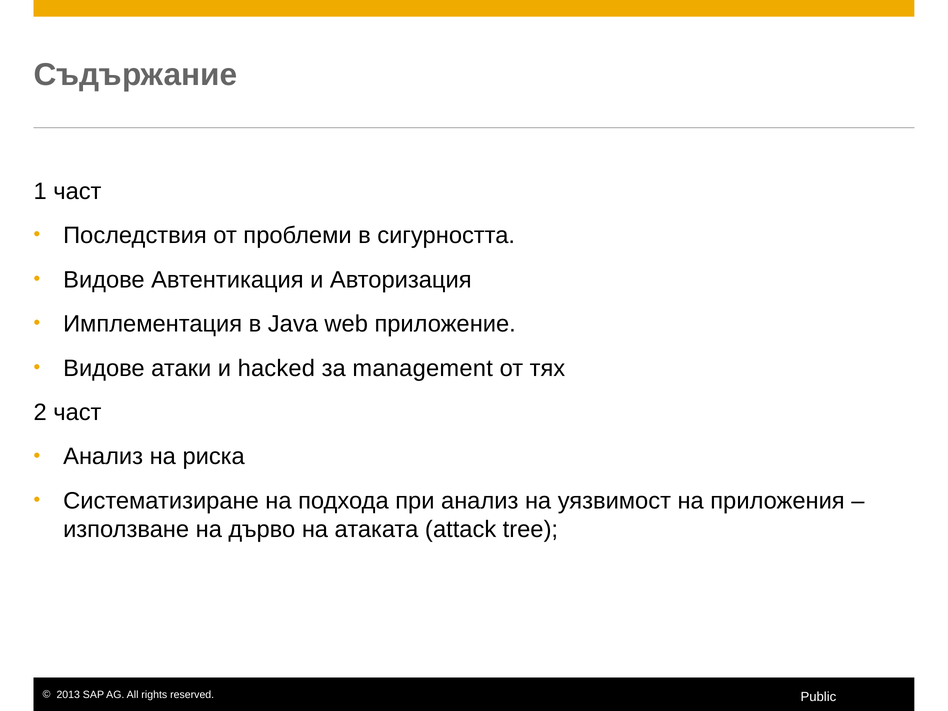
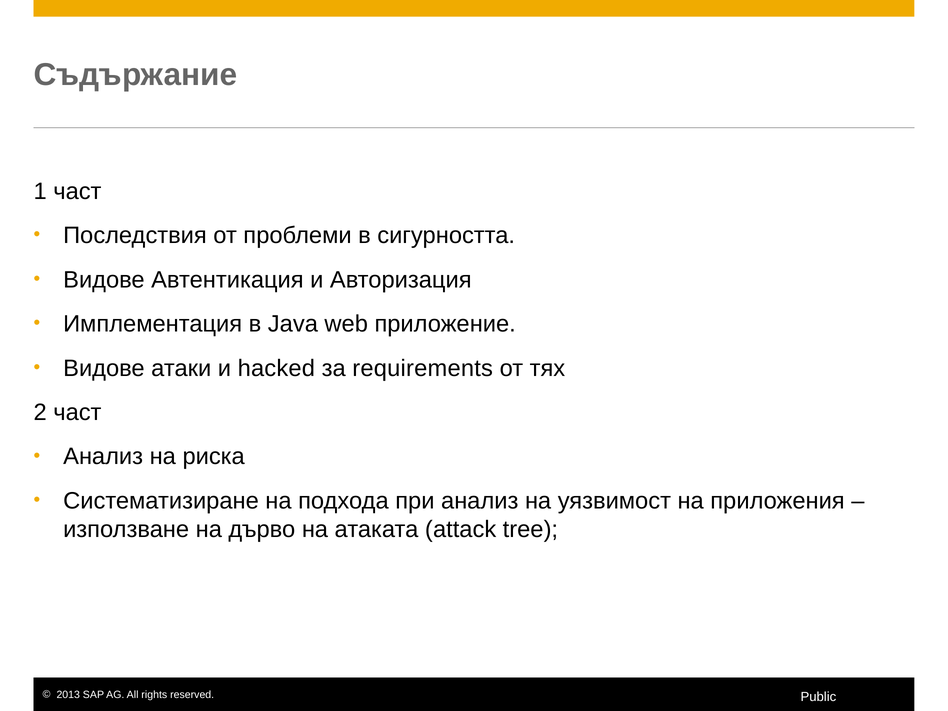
management: management -> requirements (423, 368)
